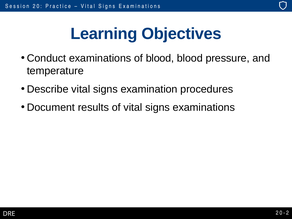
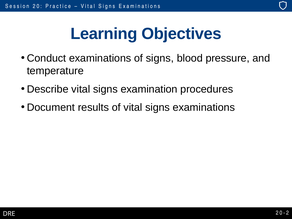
of blood: blood -> signs (160, 58)
